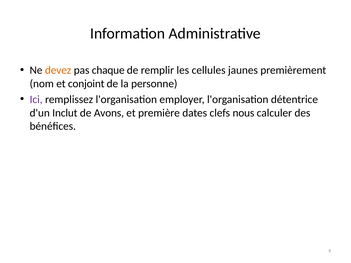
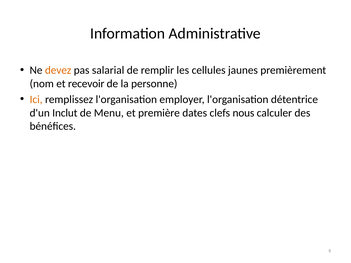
chaque: chaque -> salarial (108, 70)
conjoint: conjoint -> recevoir (86, 84)
Ici colour: purple -> orange (36, 99)
Avons: Avons -> Menu (109, 113)
